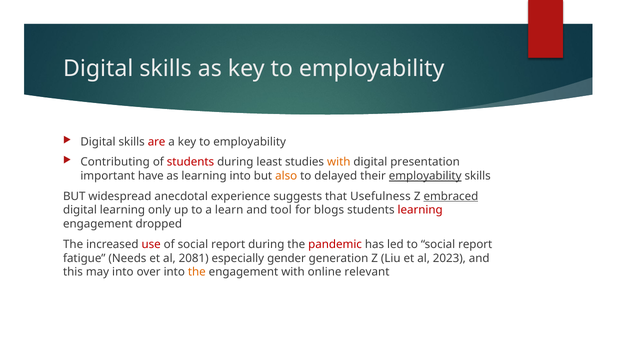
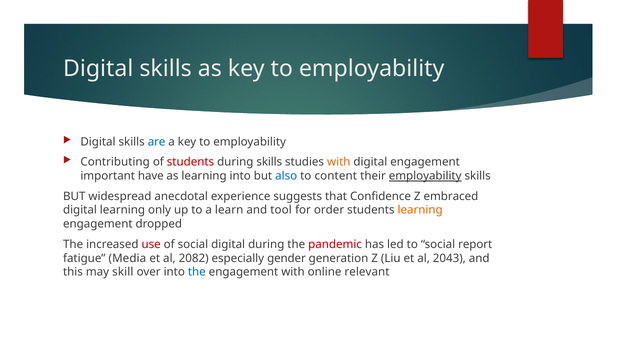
are colour: red -> blue (157, 142)
during least: least -> skills (269, 162)
digital presentation: presentation -> engagement (425, 162)
also colour: orange -> blue (286, 176)
delayed: delayed -> content (336, 176)
Usefulness: Usefulness -> Confidence (381, 196)
embraced underline: present -> none (451, 196)
blogs: blogs -> order (329, 210)
learning colour: red -> orange (420, 210)
of social report: report -> digital (228, 244)
Needs: Needs -> Media (127, 258)
2081: 2081 -> 2082 (194, 258)
2023: 2023 -> 2043 (449, 258)
may into: into -> skill (123, 272)
the colour: orange -> blue (197, 272)
